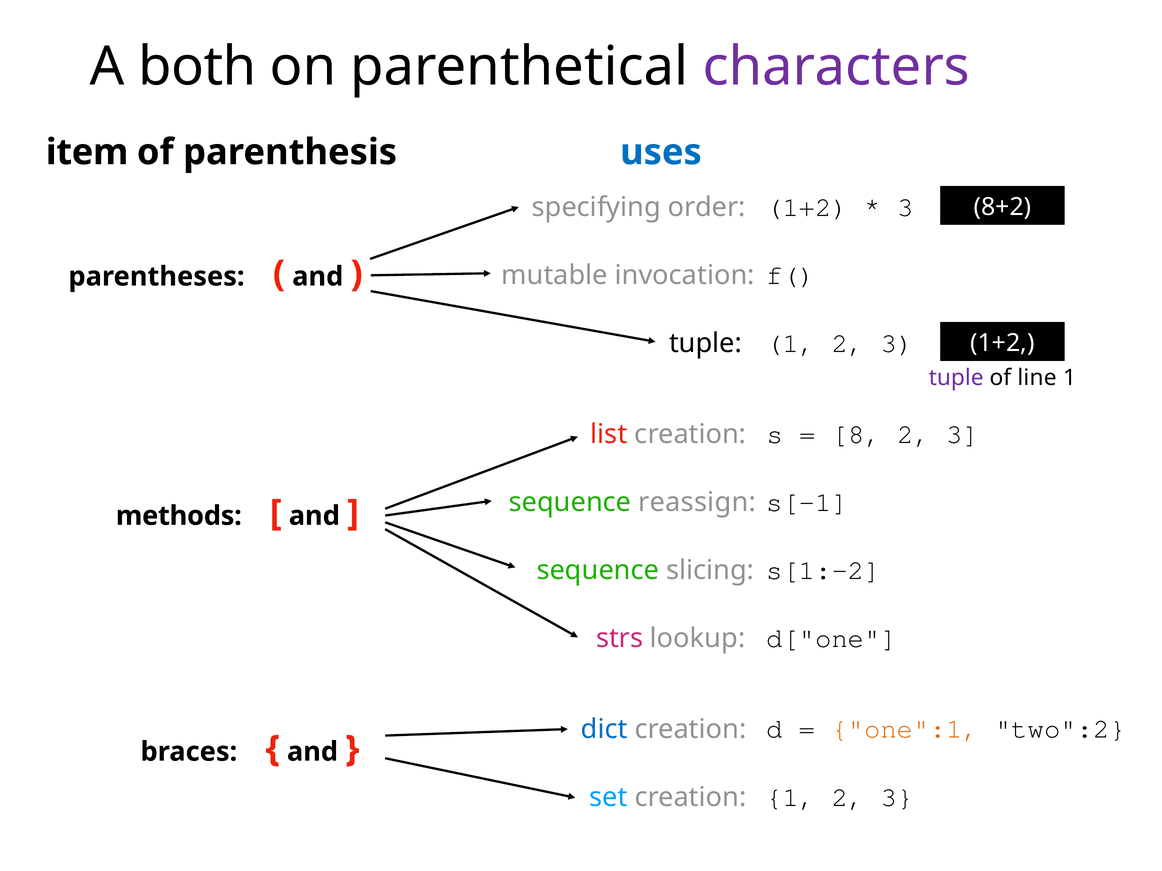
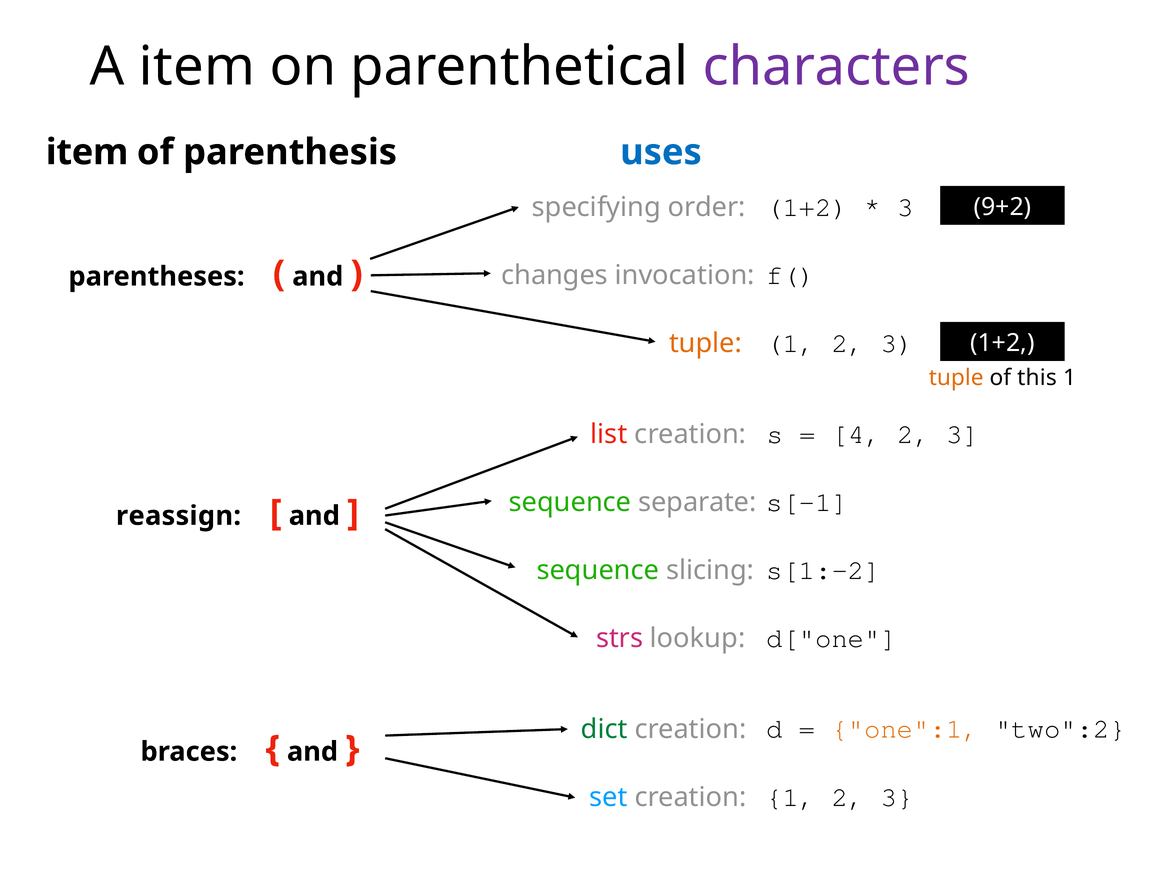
A both: both -> item (197, 67)
8+2: 8+2 -> 9+2 (1002, 207)
mutable: mutable -> changes (555, 276)
tuple colour: black -> orange (706, 344)
tuple colour: purple -> orange (956, 378)
line: line -> this (1037, 378)
8: 8 -> 4 (856, 434)
reassign: reassign -> separate (697, 502)
methods: methods -> reassign (179, 516)
dict colour: blue -> green (604, 729)
